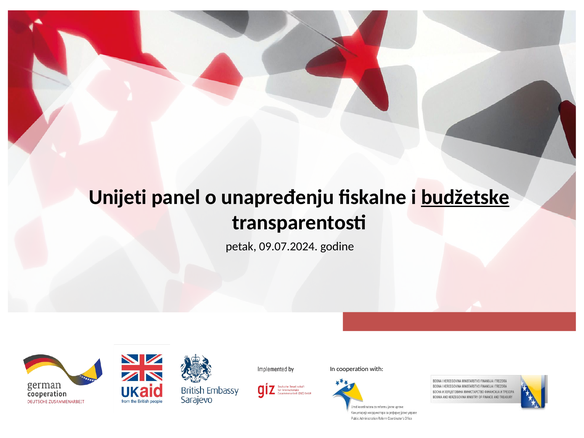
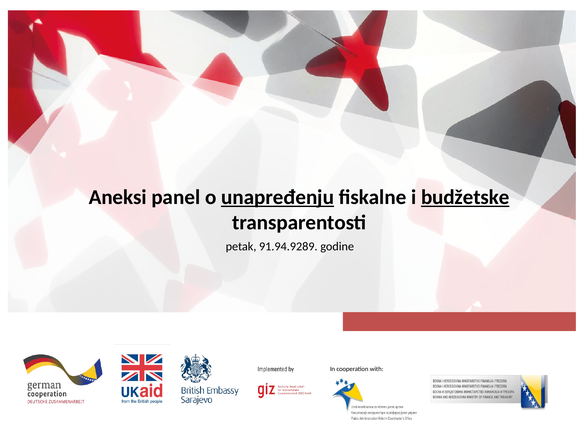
Unijeti: Unijeti -> Aneksi (118, 197)
unapređenju underline: none -> present (278, 197)
09.07.2024: 09.07.2024 -> 91.94.9289 (288, 246)
